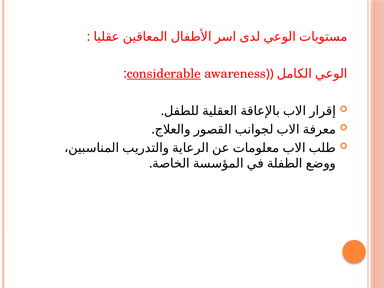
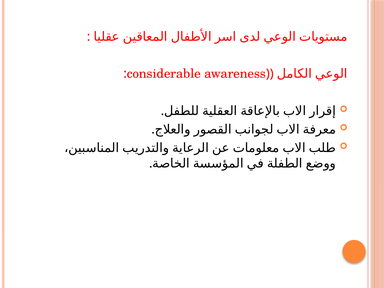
considerable underline: present -> none (164, 74)
